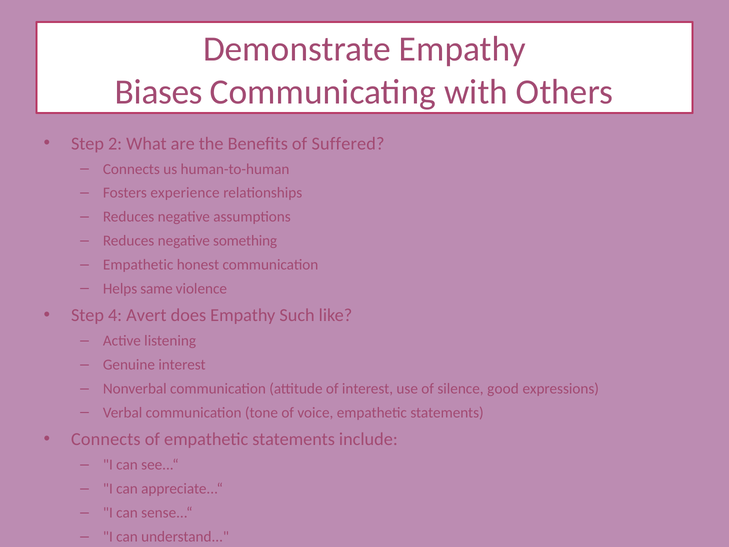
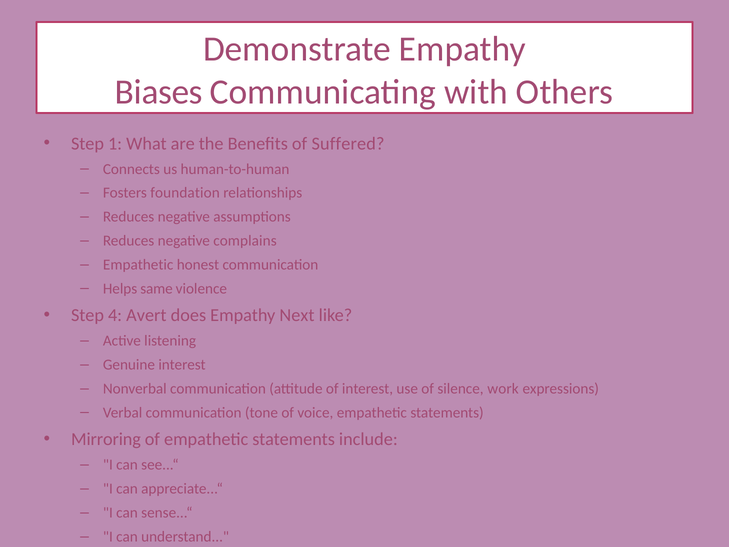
2: 2 -> 1 (115, 143)
experience: experience -> foundation (185, 193)
something: something -> complains (245, 241)
Such: Such -> Next (297, 315)
good: good -> work (503, 389)
Connects: Connects -> Mirroring (106, 439)
